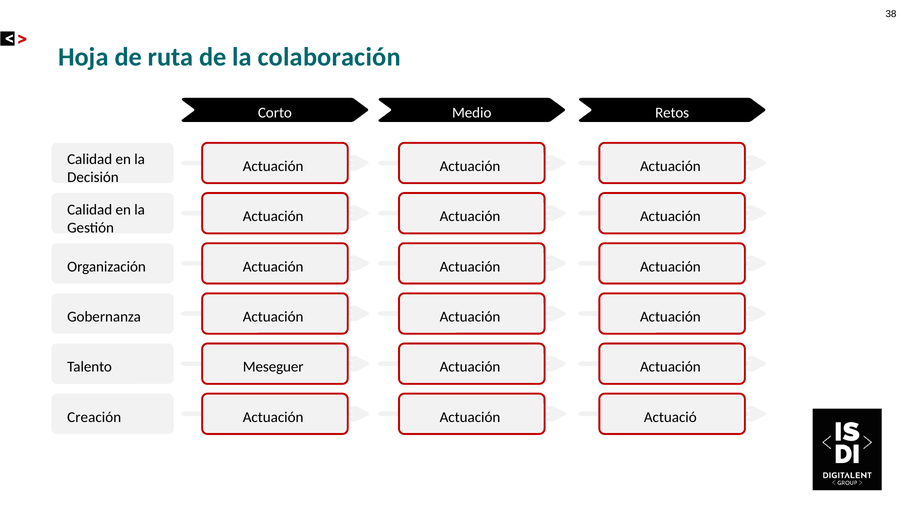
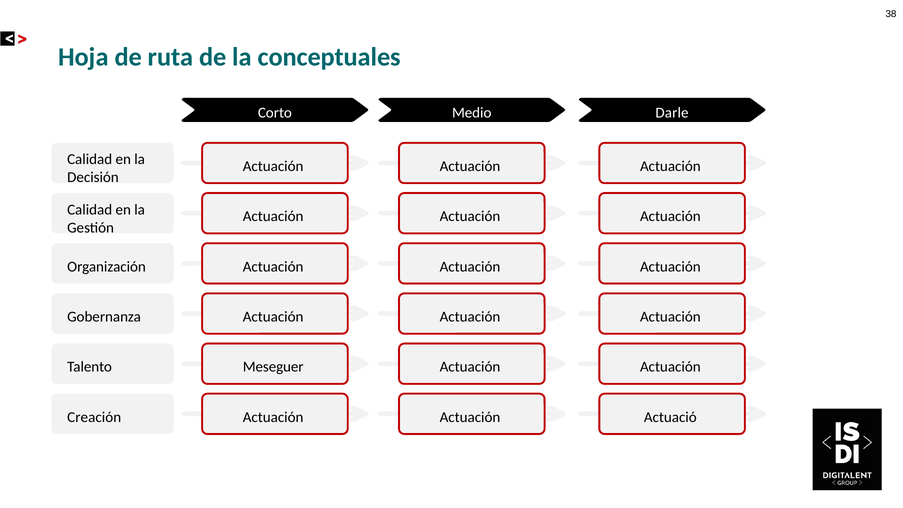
colaboración: colaboración -> conceptuales (329, 57)
Retos: Retos -> Darle (672, 113)
